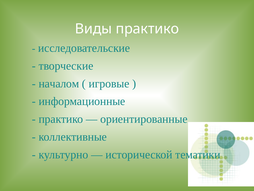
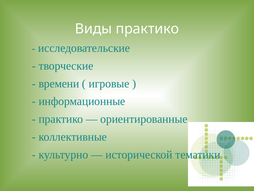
началом: началом -> времени (59, 83)
